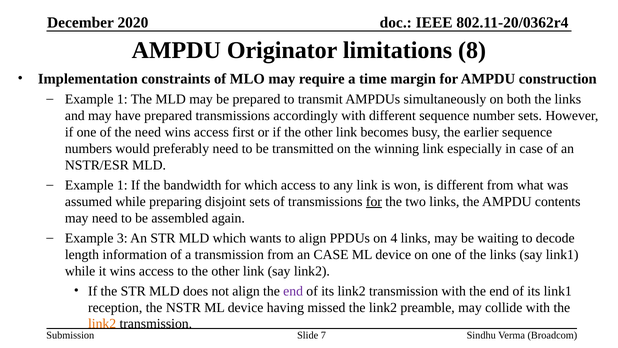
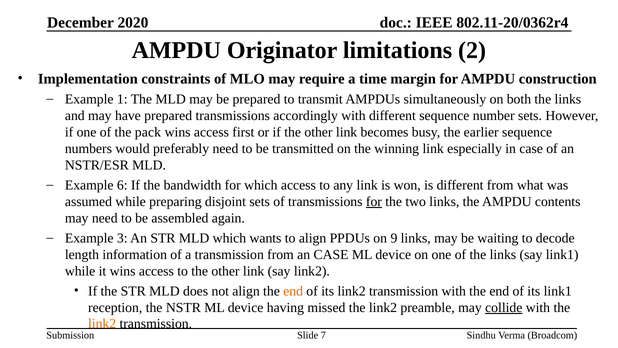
8: 8 -> 2 (472, 50)
the need: need -> pack (148, 132)
1: 1 -> 6 (122, 185)
4: 4 -> 9 (394, 238)
end colour: purple -> orange (293, 291)
collide underline: none -> present (504, 307)
